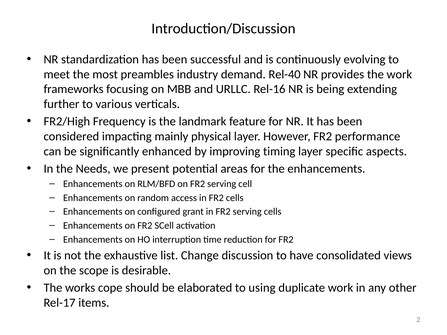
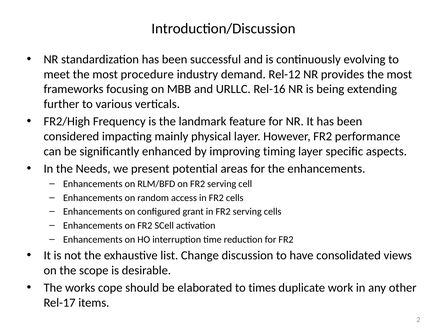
preambles: preambles -> procedure (147, 74)
Rel-40: Rel-40 -> Rel-12 (285, 74)
provides the work: work -> most (399, 74)
using: using -> times (262, 288)
